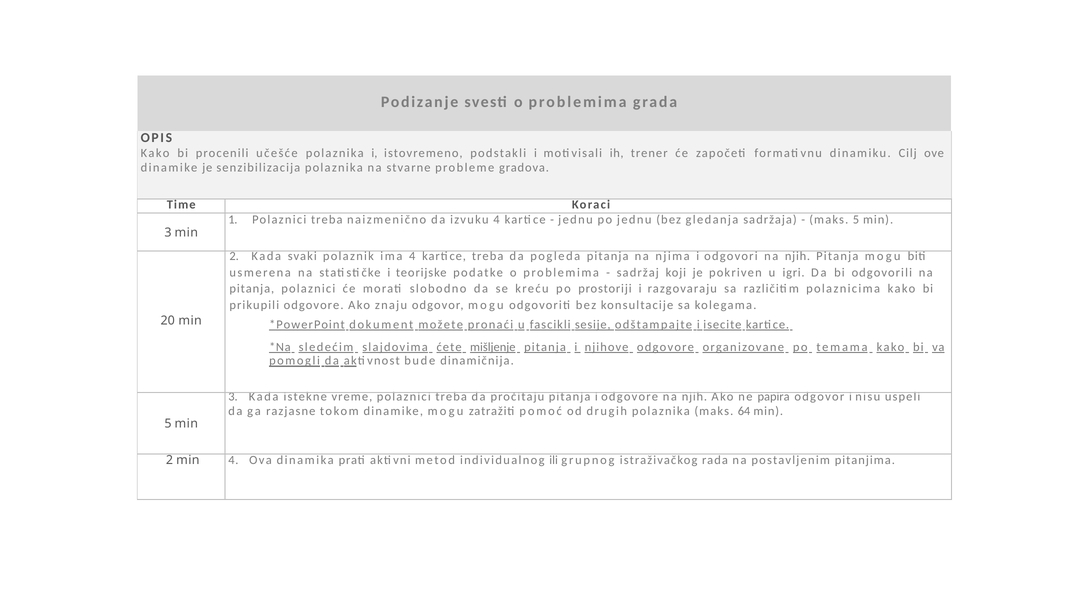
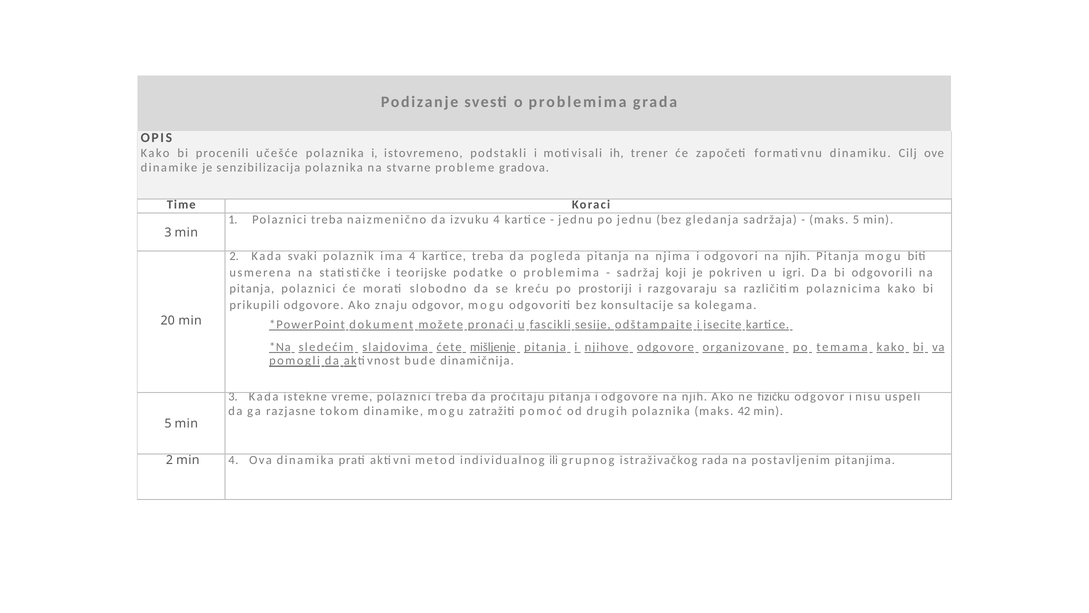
papira: papira -> fizičku (774, 396)
64: 64 -> 42 (744, 411)
